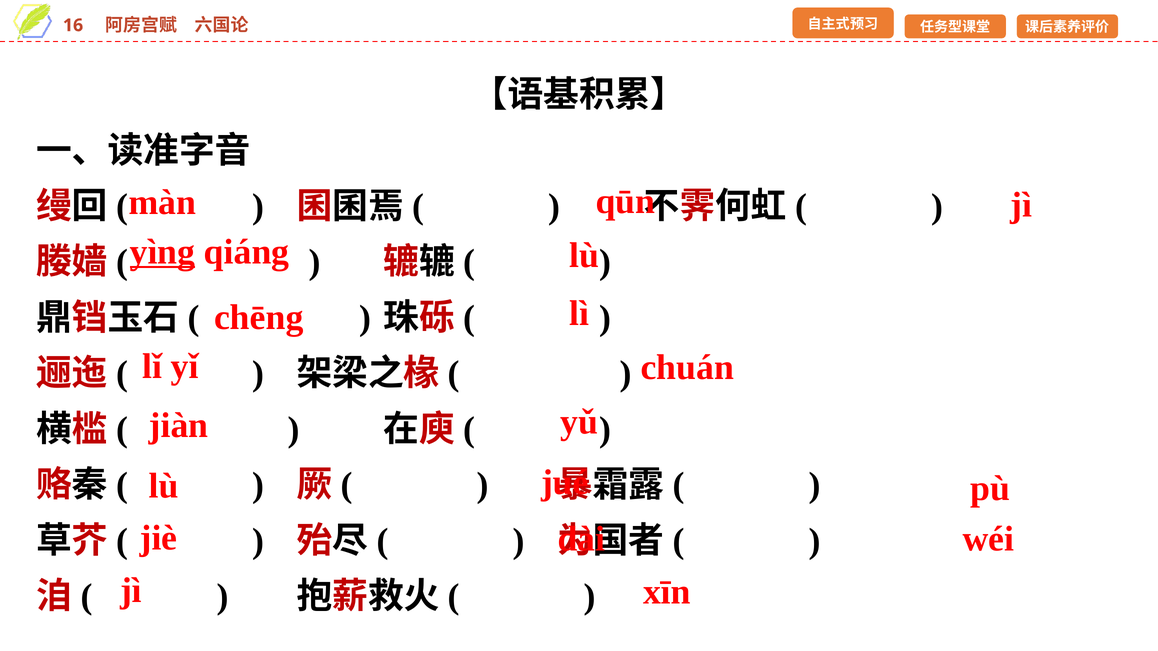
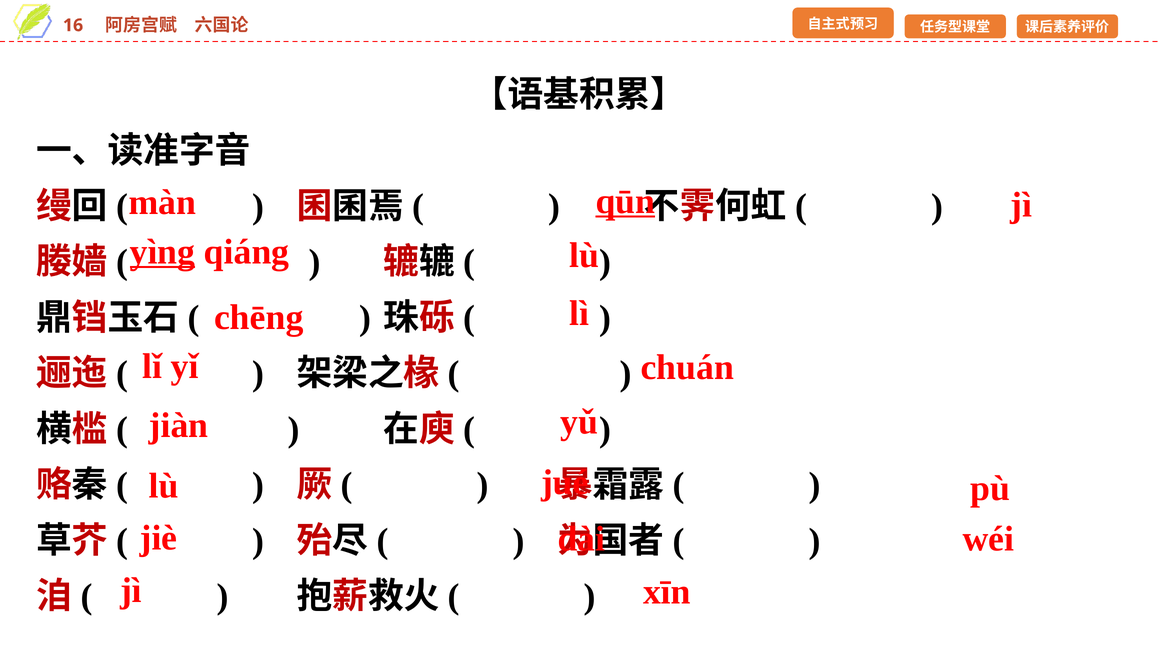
qūn underline: none -> present (625, 201)
